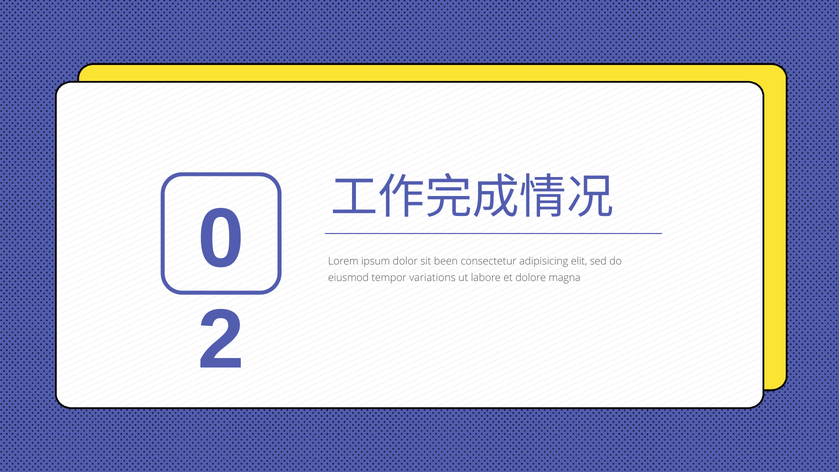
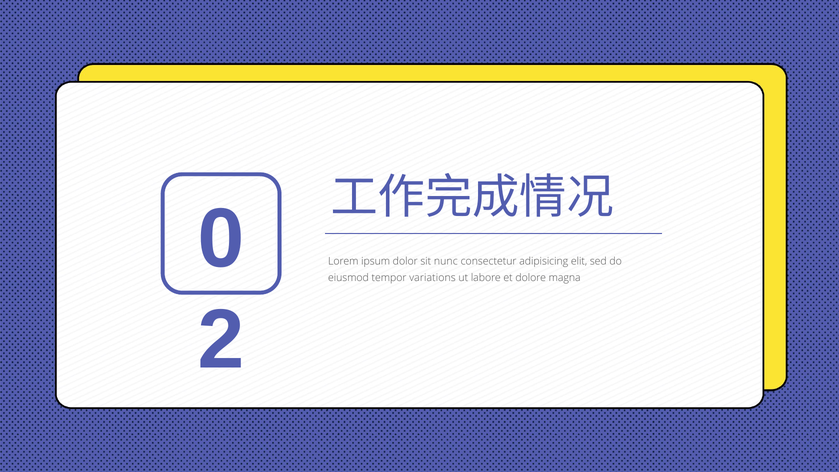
been: been -> nunc (446, 261)
